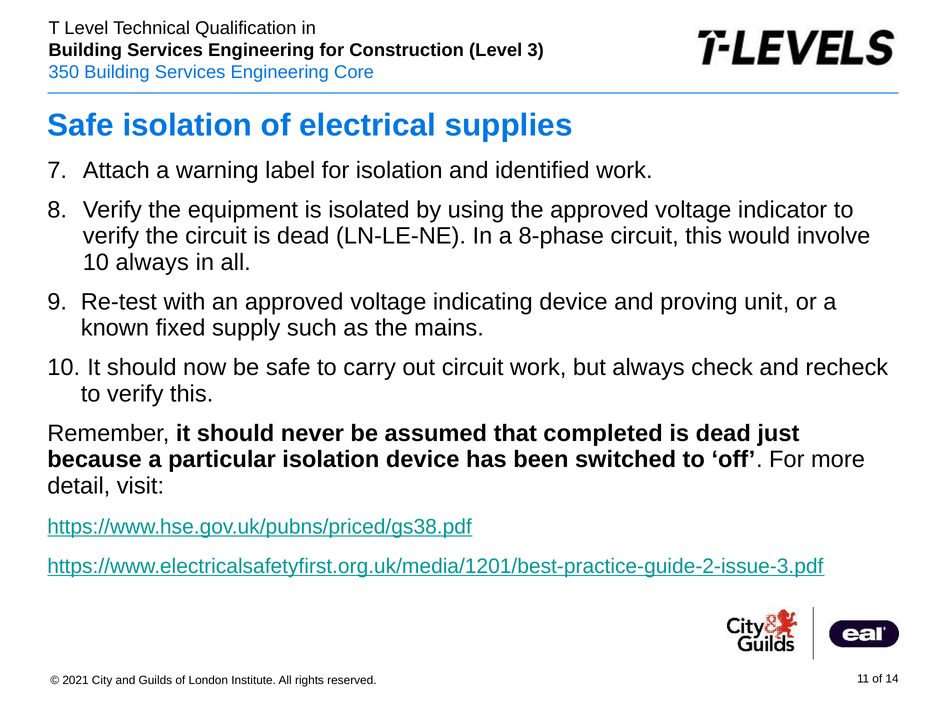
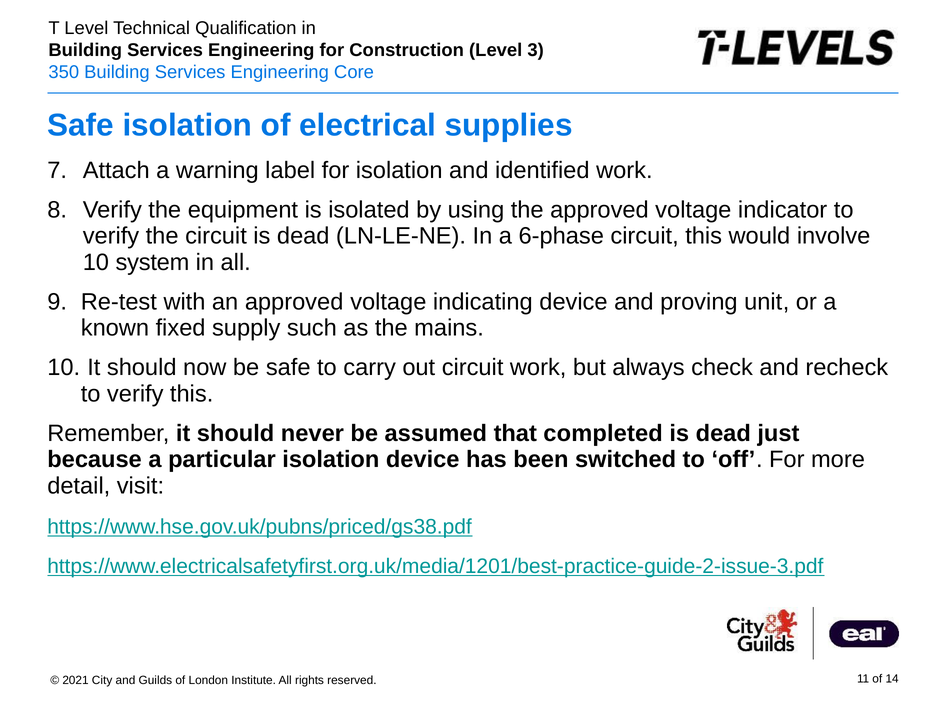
8-phase: 8-phase -> 6-phase (561, 236)
10 always: always -> system (152, 262)
